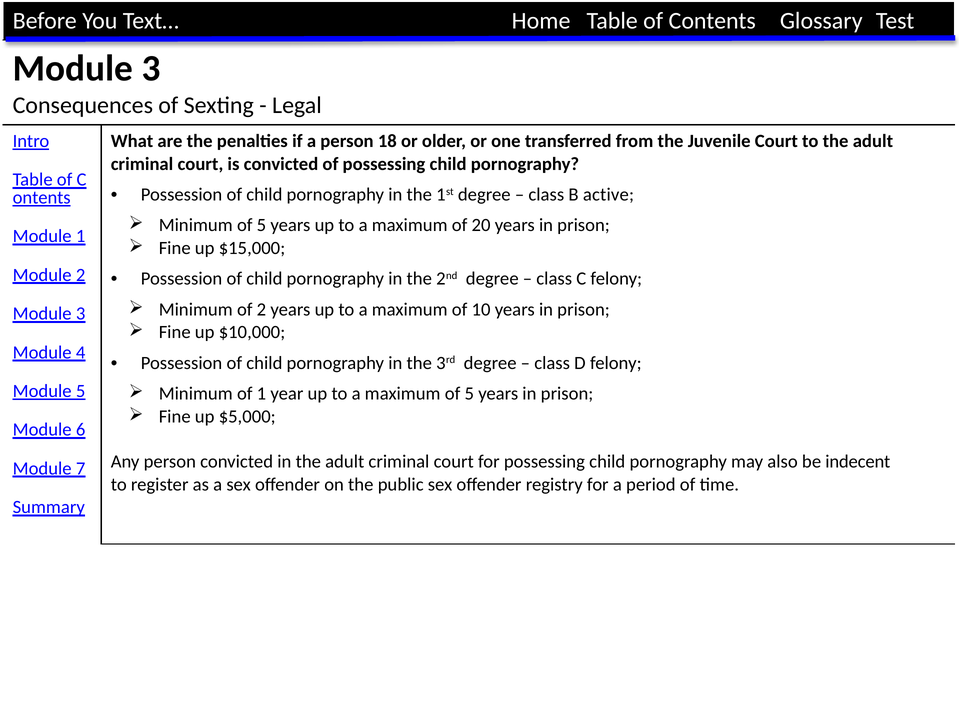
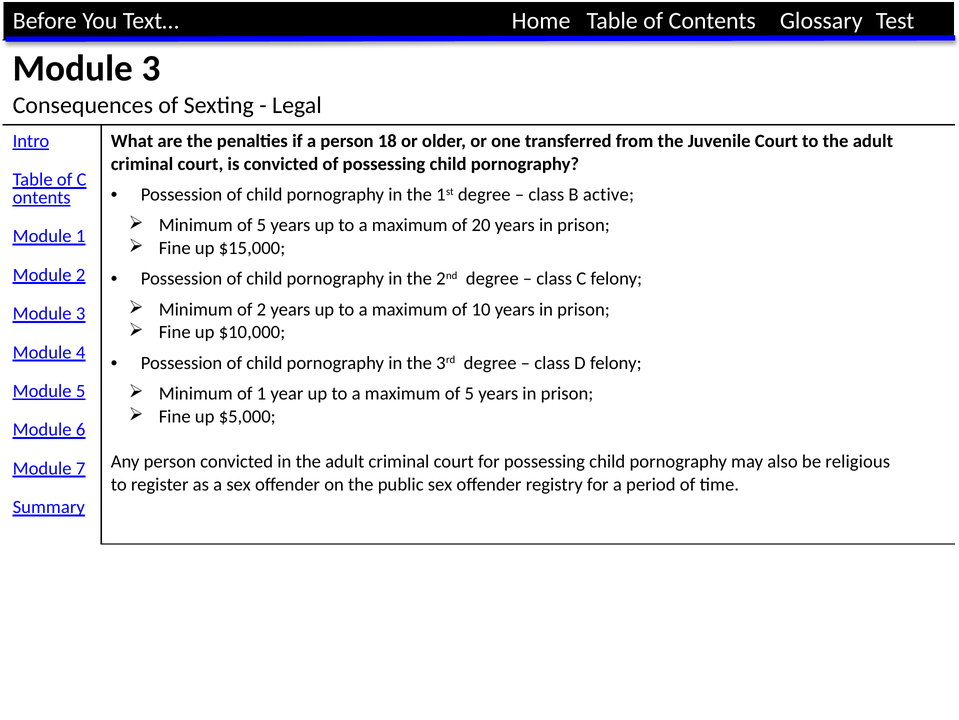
indecent: indecent -> religious (858, 461)
